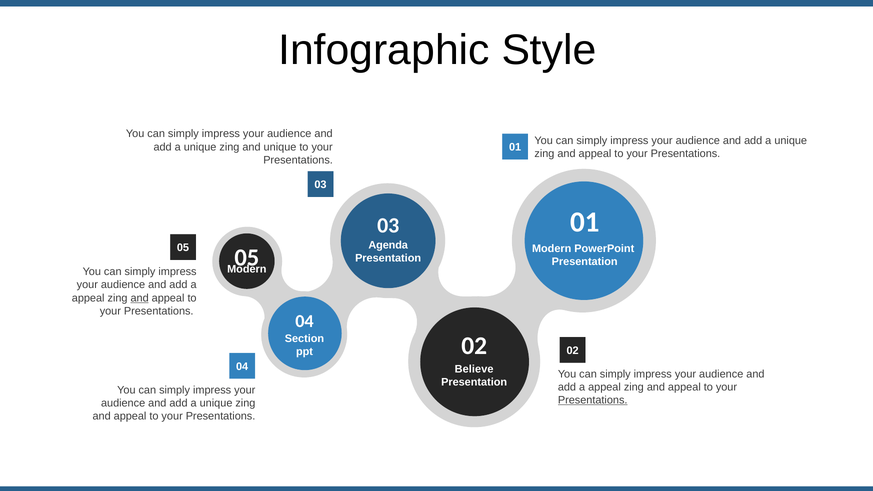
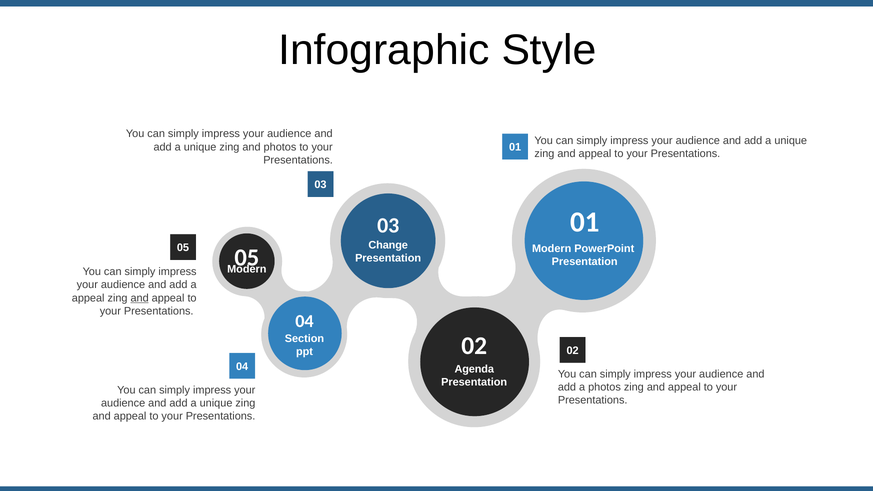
and unique: unique -> photos (280, 147)
Agenda: Agenda -> Change (388, 245)
Believe: Believe -> Agenda (474, 369)
appeal: appeal -> photos (604, 387)
Presentations underline: present -> none (593, 400)
